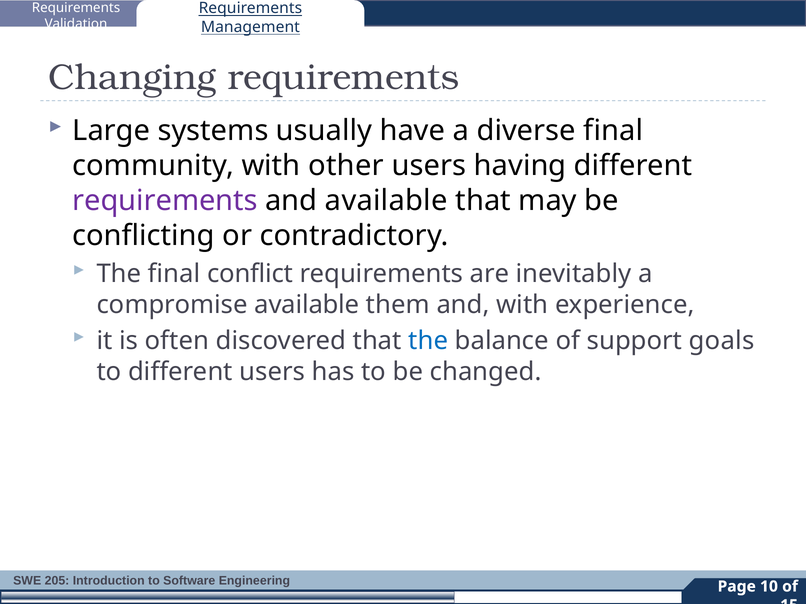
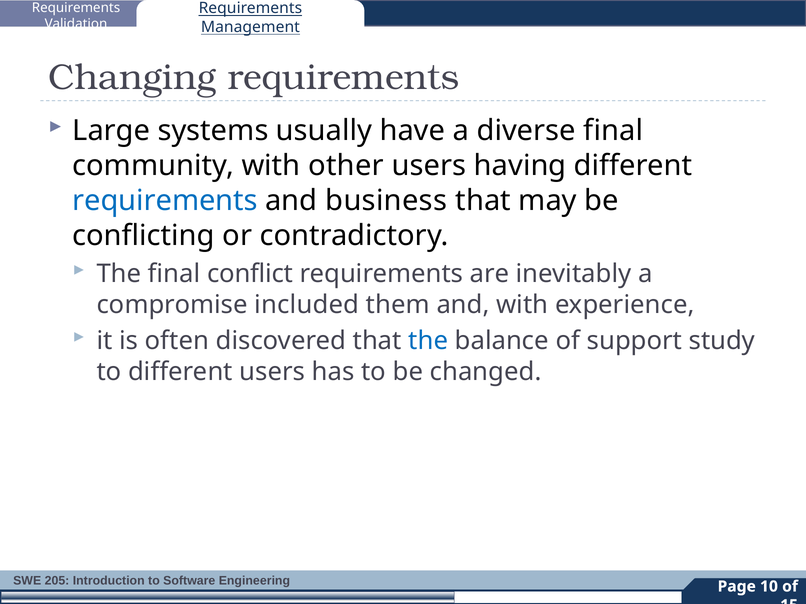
requirements colour: purple -> blue (165, 201)
and available: available -> business (386, 201)
compromise available: available -> included (307, 305)
goals: goals -> study (722, 341)
